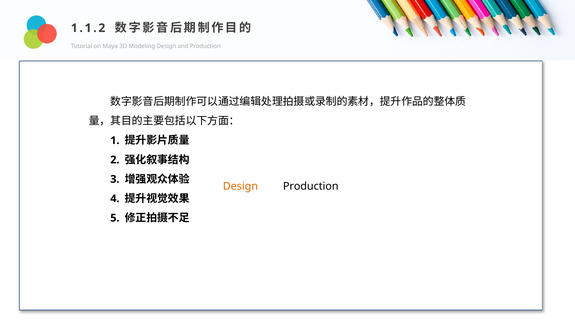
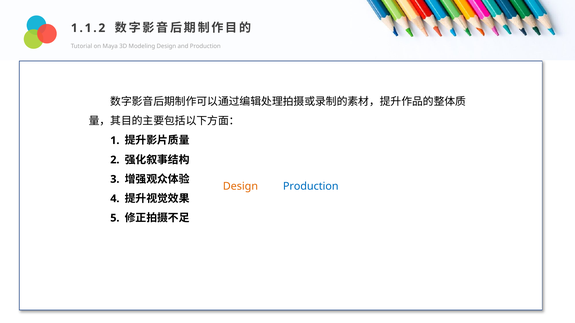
Production colour: black -> blue (311, 187)
